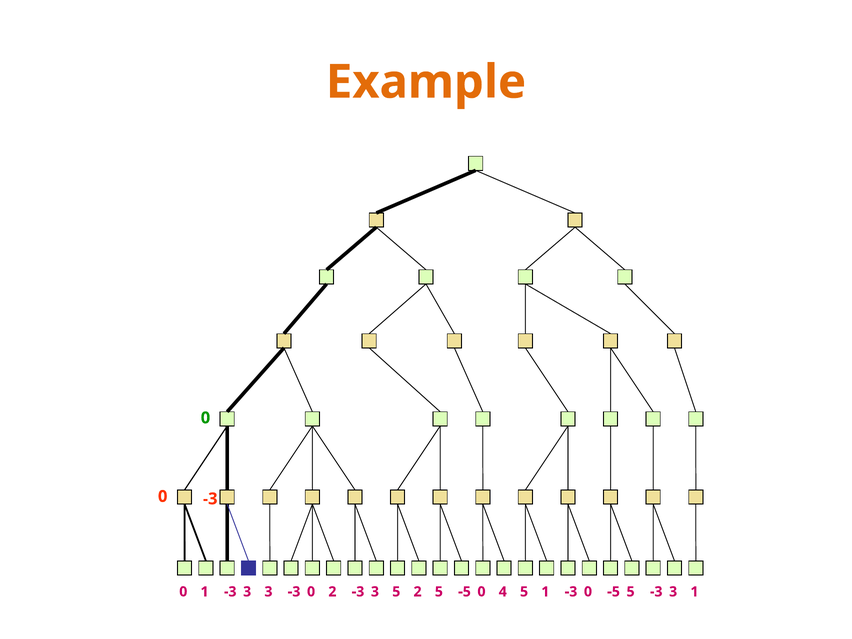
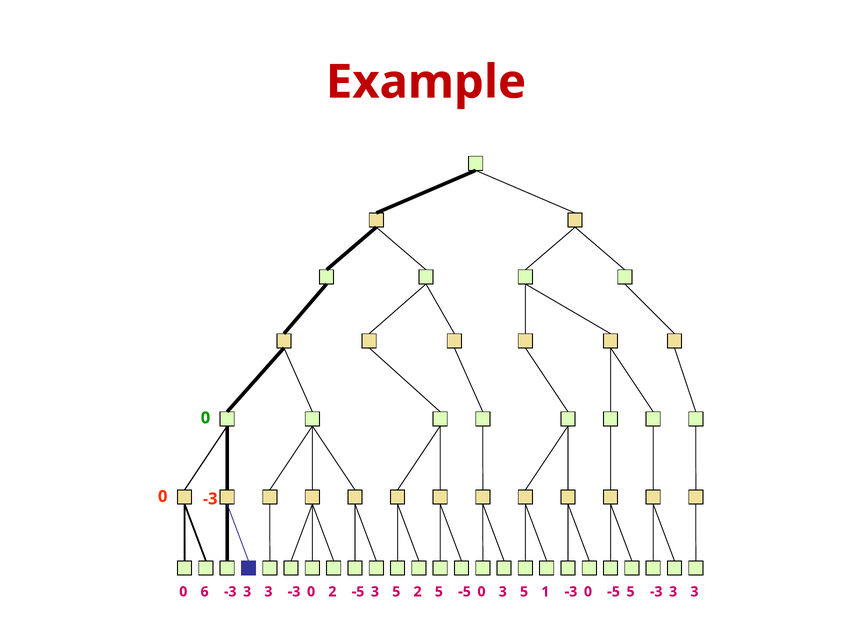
Example colour: orange -> red (426, 82)
1: 1 -> 6 (205, 592)
-3: -3 -> -5 (358, 592)
4: 4 -> 3 (503, 592)
5 3 1: 1 -> 3 (694, 592)
